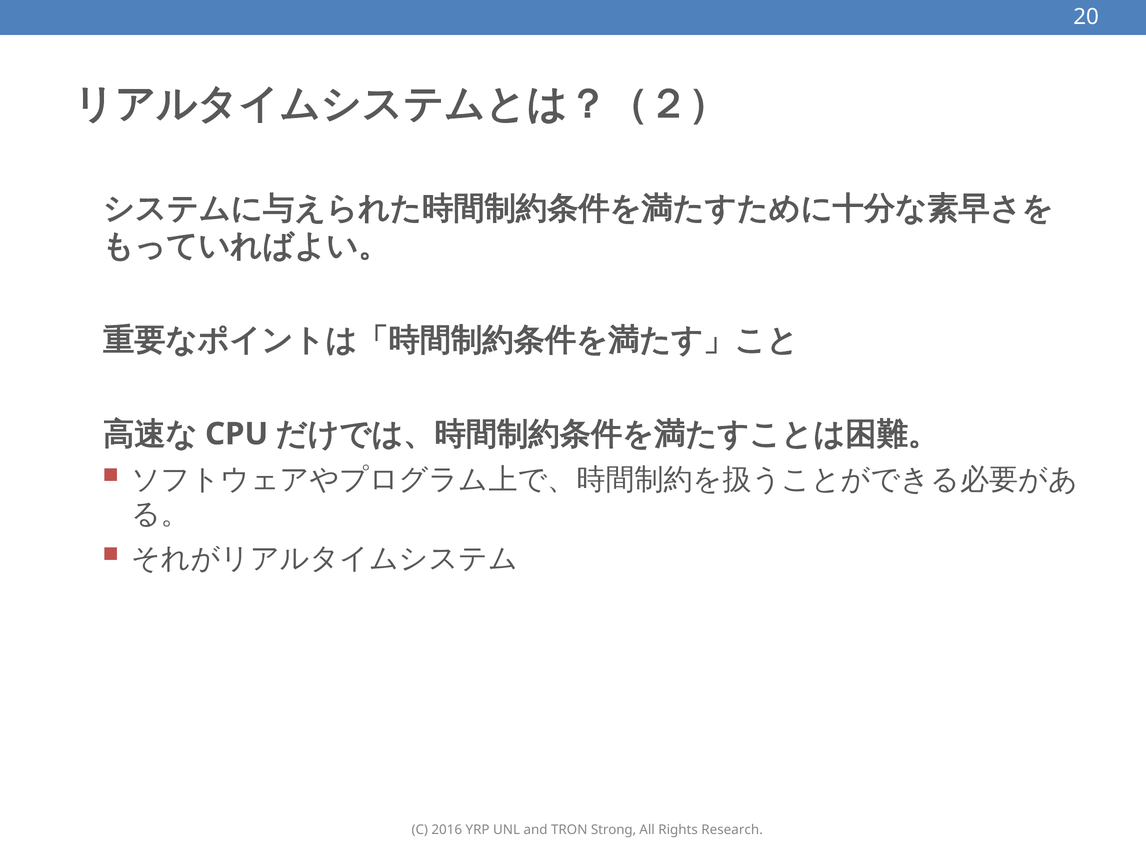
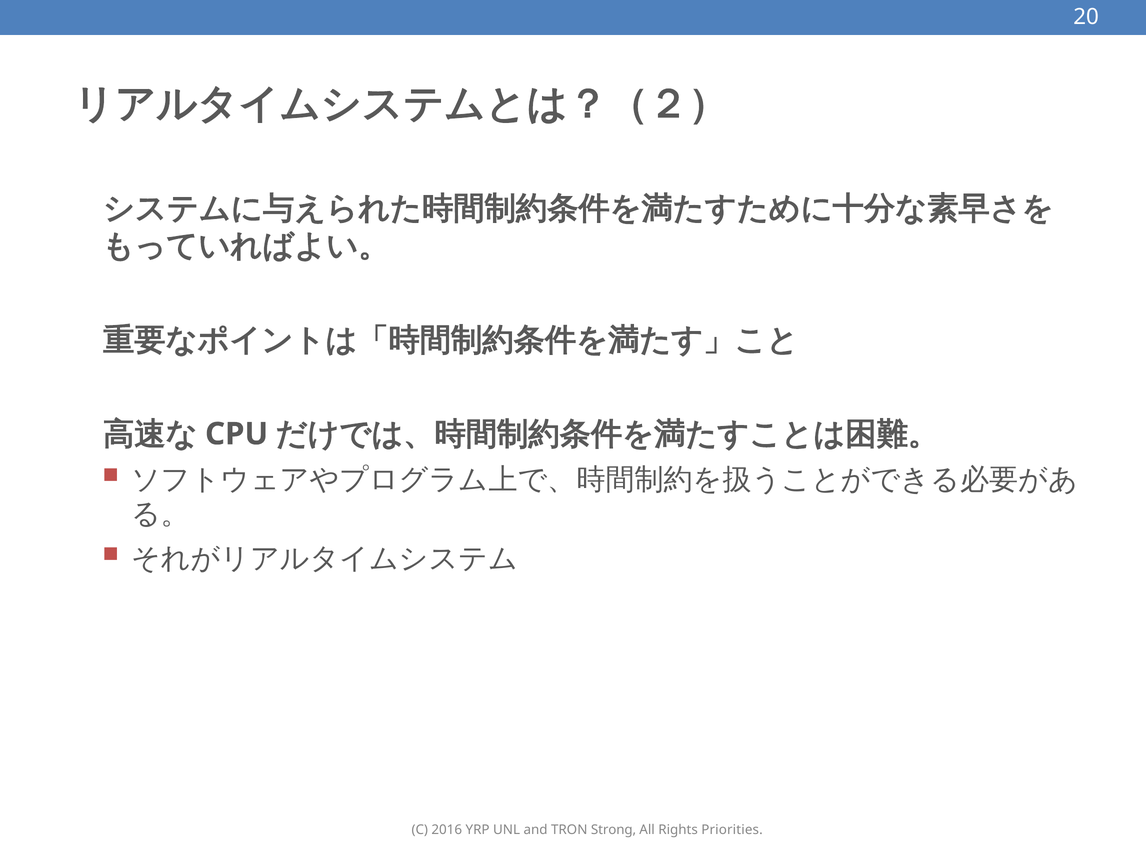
Research: Research -> Priorities (732, 831)
